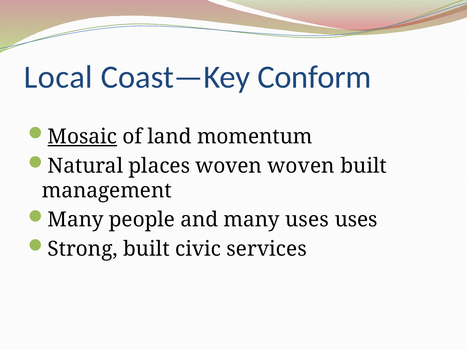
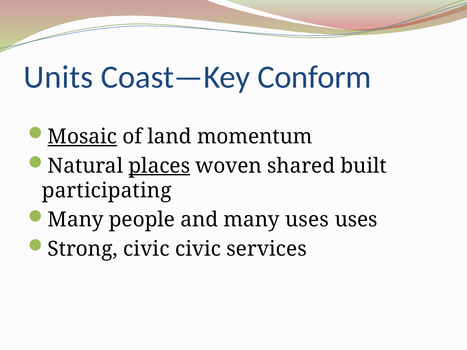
Local: Local -> Units (58, 77)
places underline: none -> present (159, 166)
woven woven: woven -> shared (301, 166)
management: management -> participating (107, 191)
Strong built: built -> civic (146, 249)
